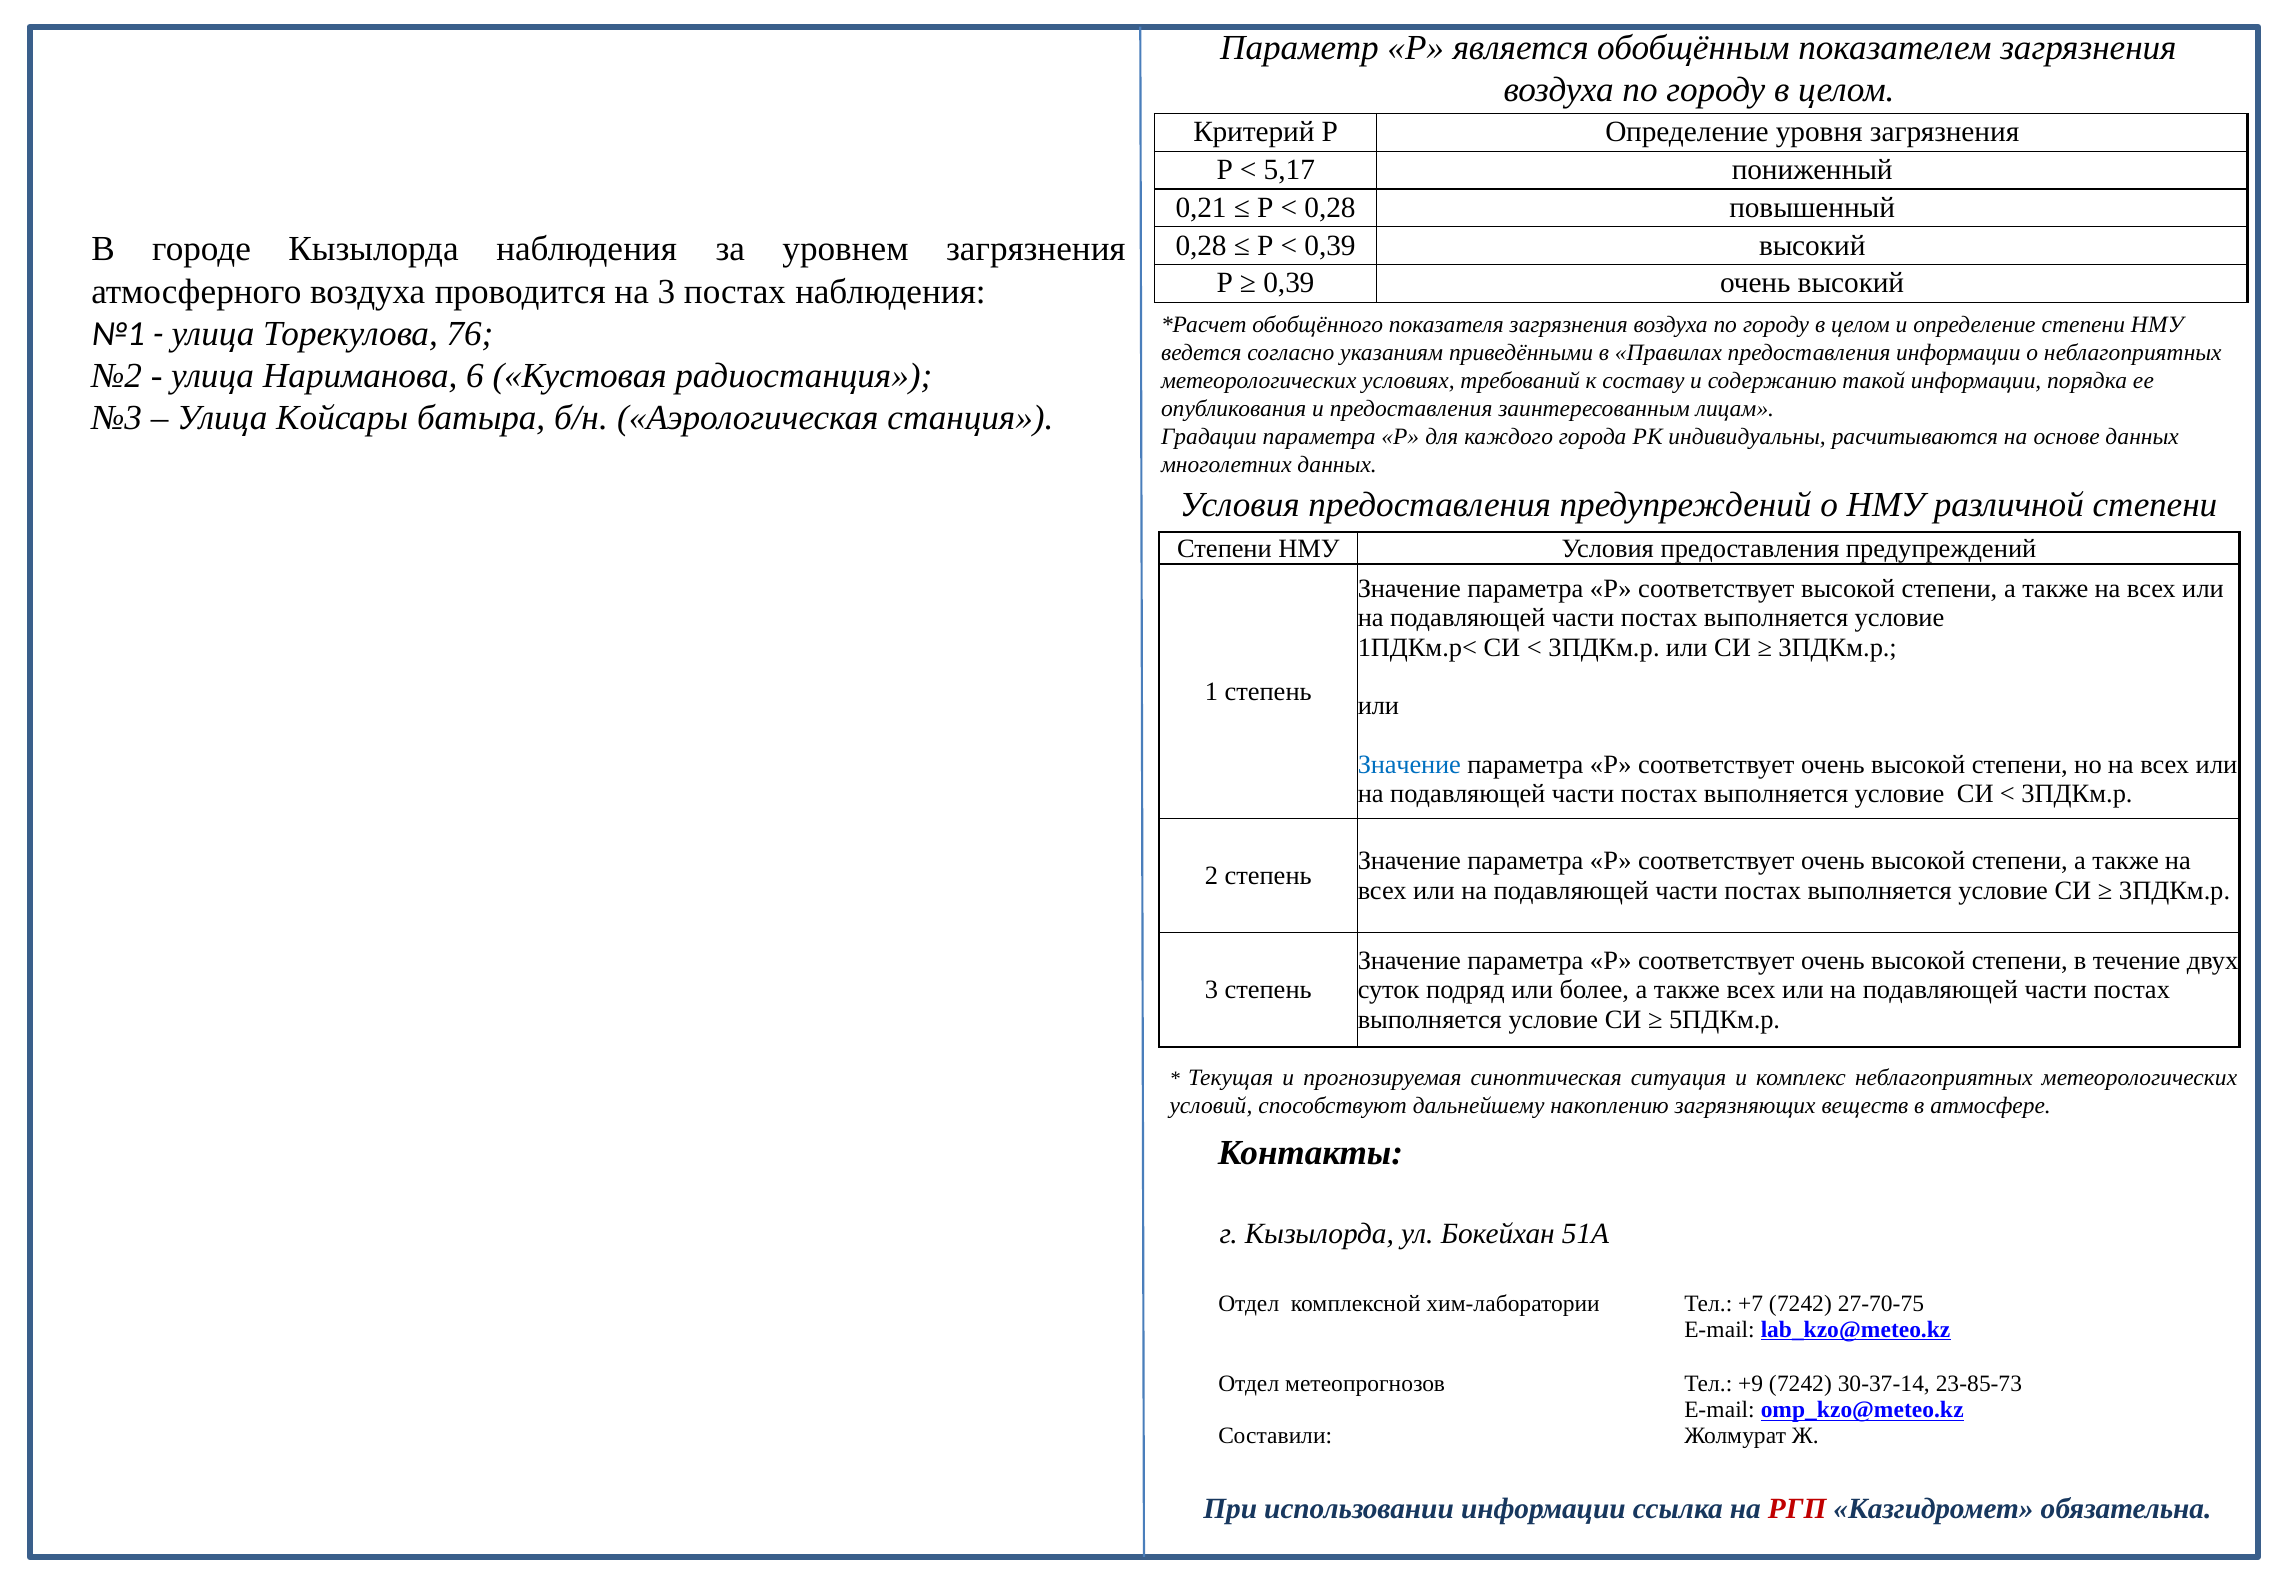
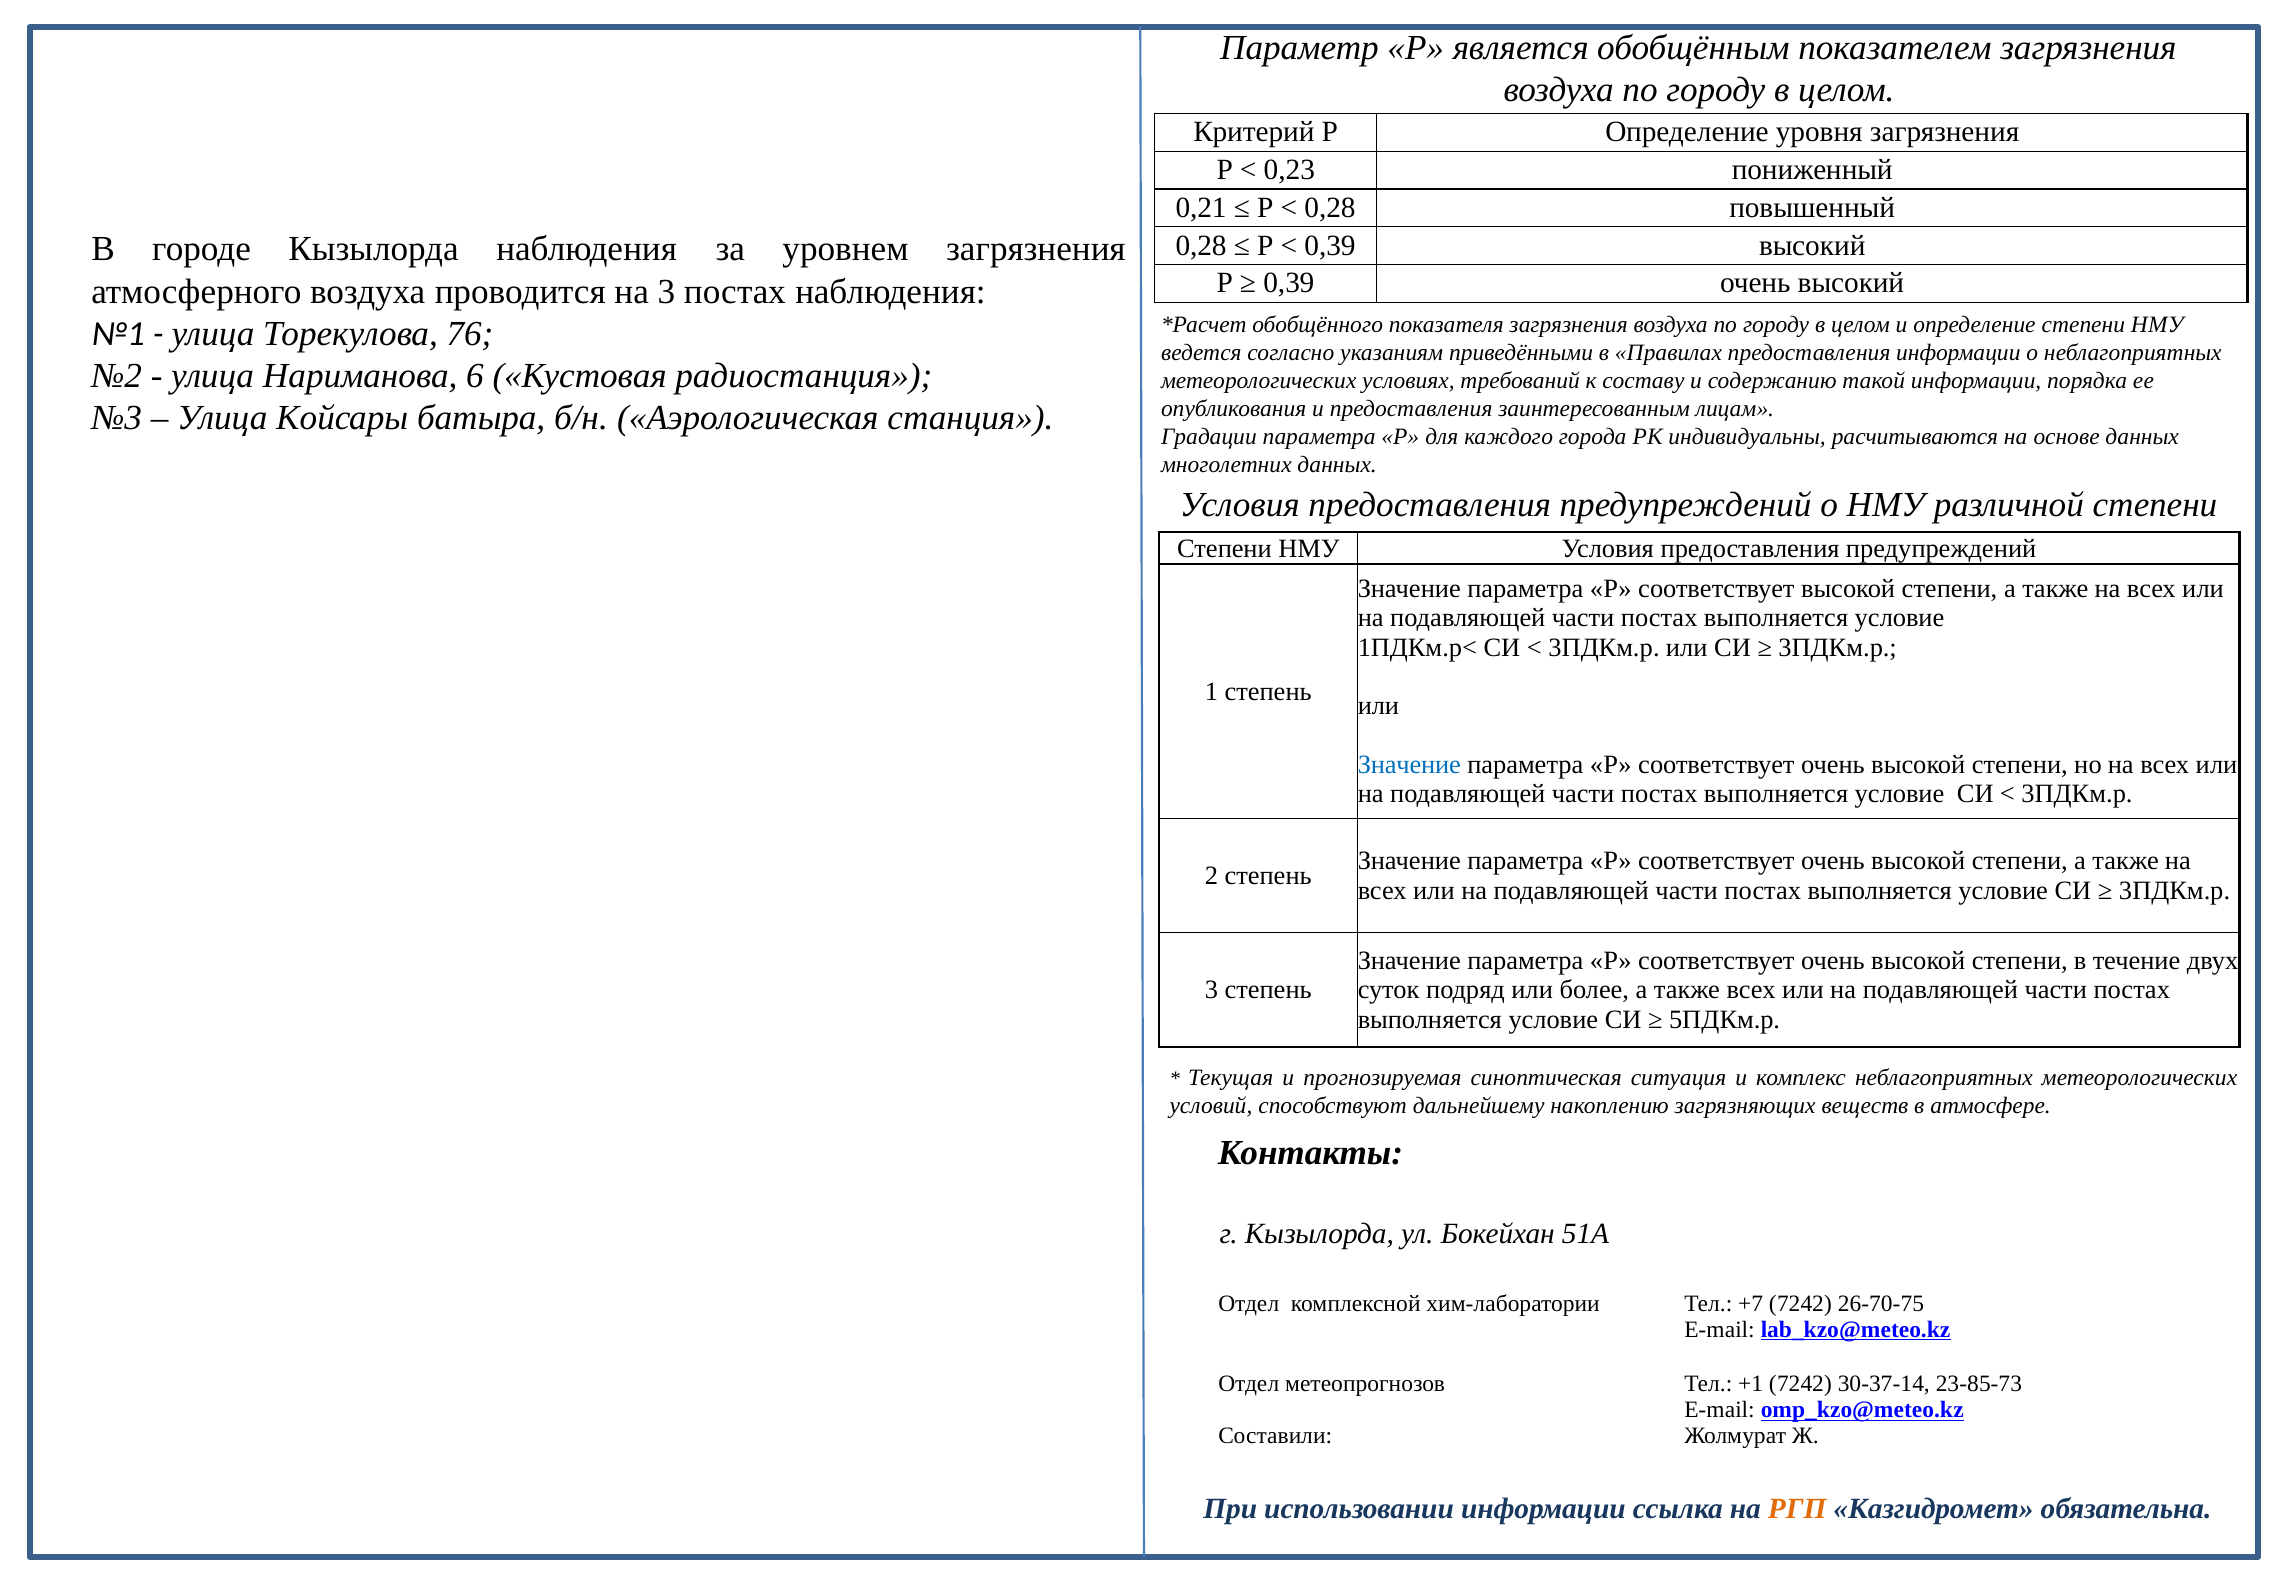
5,17: 5,17 -> 0,23 (1289, 170)
27-70-75: 27-70-75 -> 26-70-75 (1881, 1303)
+9: +9 -> +1 (1751, 1384)
РГП colour: red -> orange (1797, 1508)
